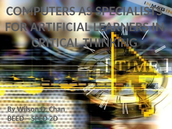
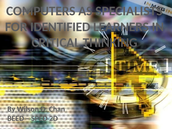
ARTIFICIAL: ARTIFICIAL -> IDENTIFIED (60, 27)
